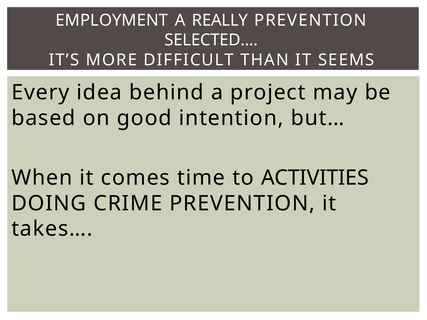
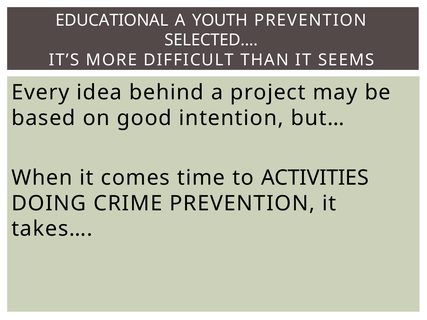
EMPLOYMENT: EMPLOYMENT -> EDUCATIONAL (112, 20)
REALLY: REALLY -> YOUTH (220, 20)
